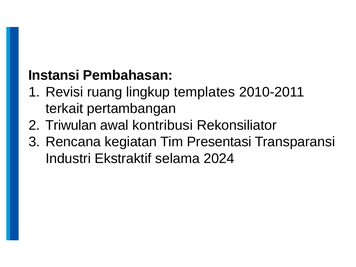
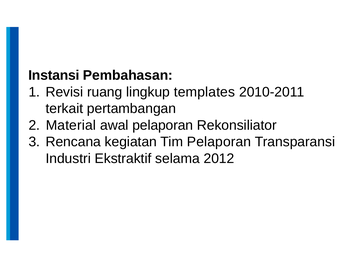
Triwulan: Triwulan -> Material (71, 125)
awal kontribusi: kontribusi -> pelaporan (163, 125)
Tim Presentasi: Presentasi -> Pelaporan (219, 142)
2024: 2024 -> 2012 (219, 159)
